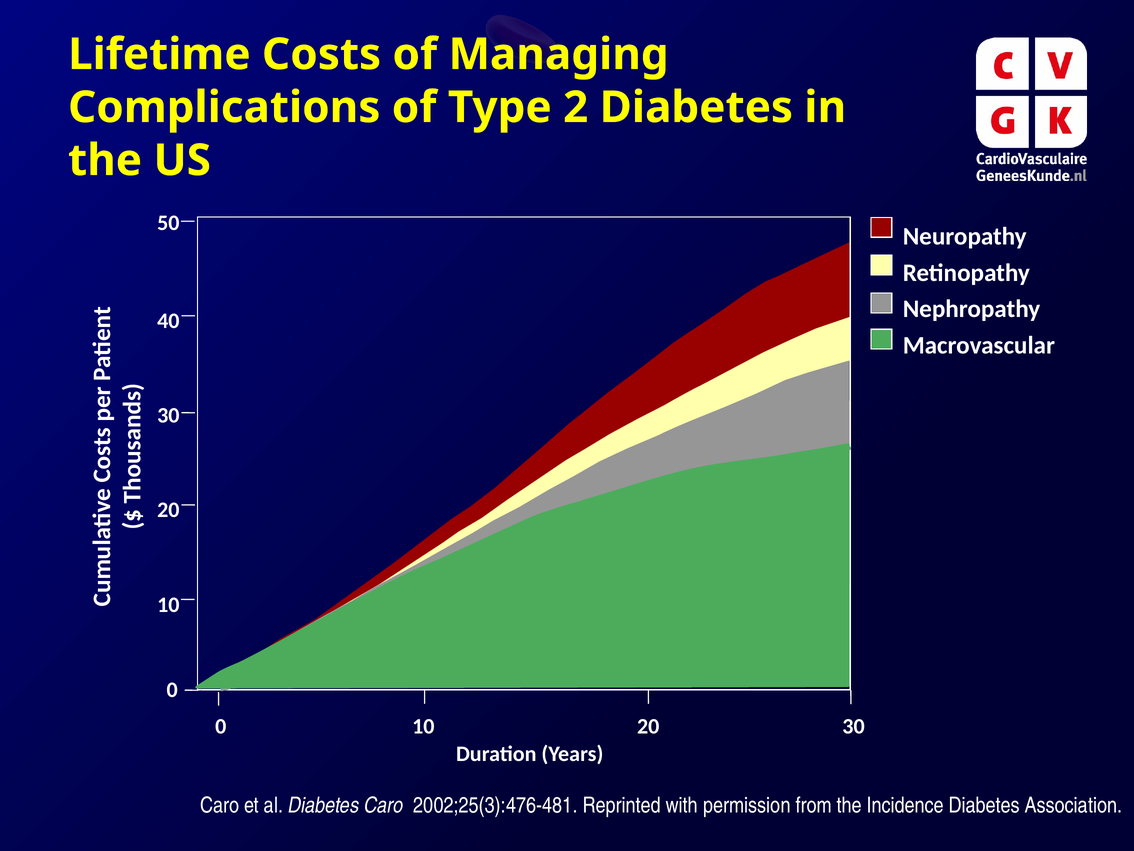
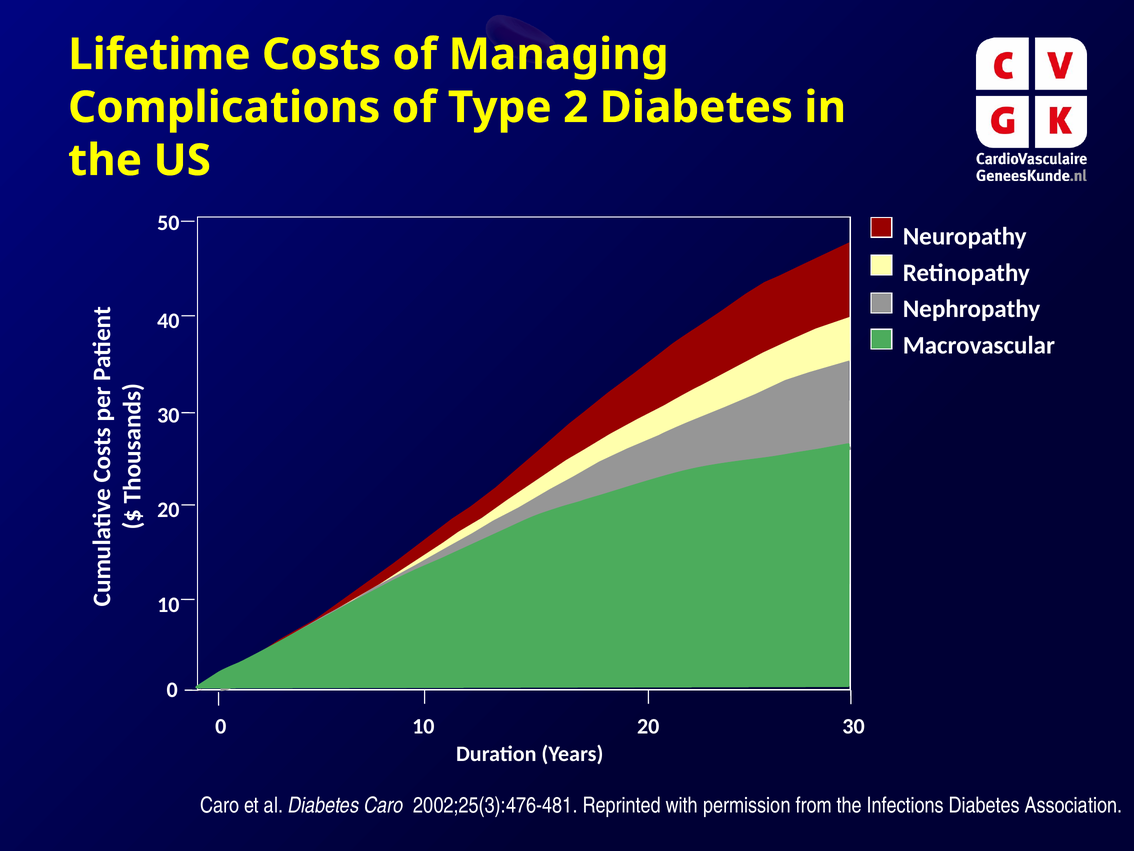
Incidence: Incidence -> Infections (905, 805)
